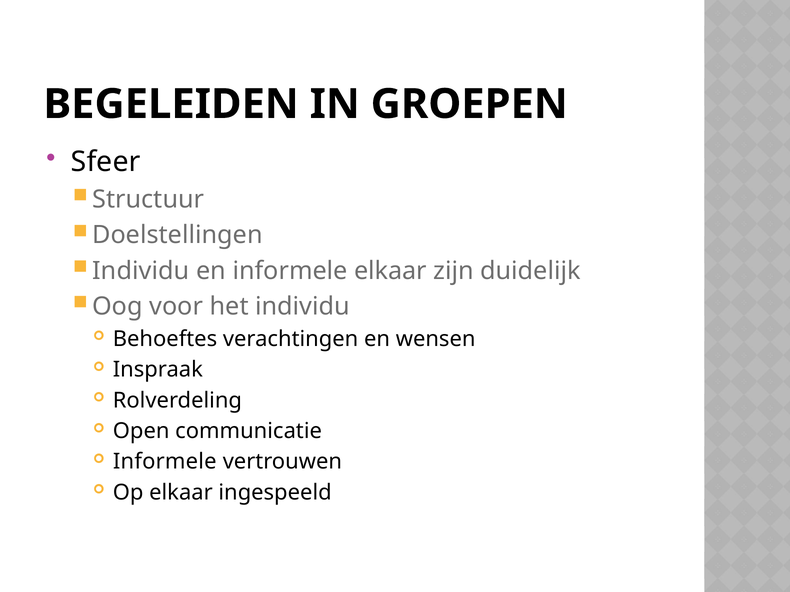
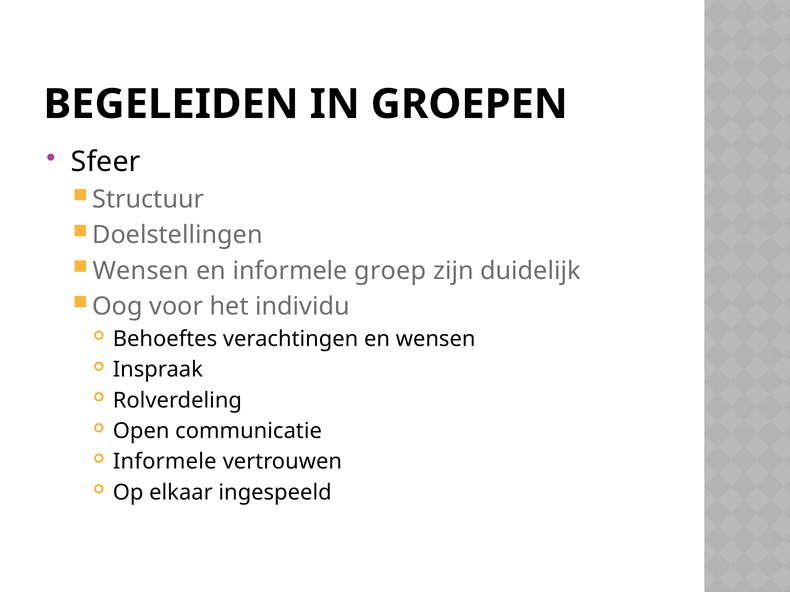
Individu: Individu -> Wensen (141, 271)
informele elkaar: elkaar -> groep (390, 271)
